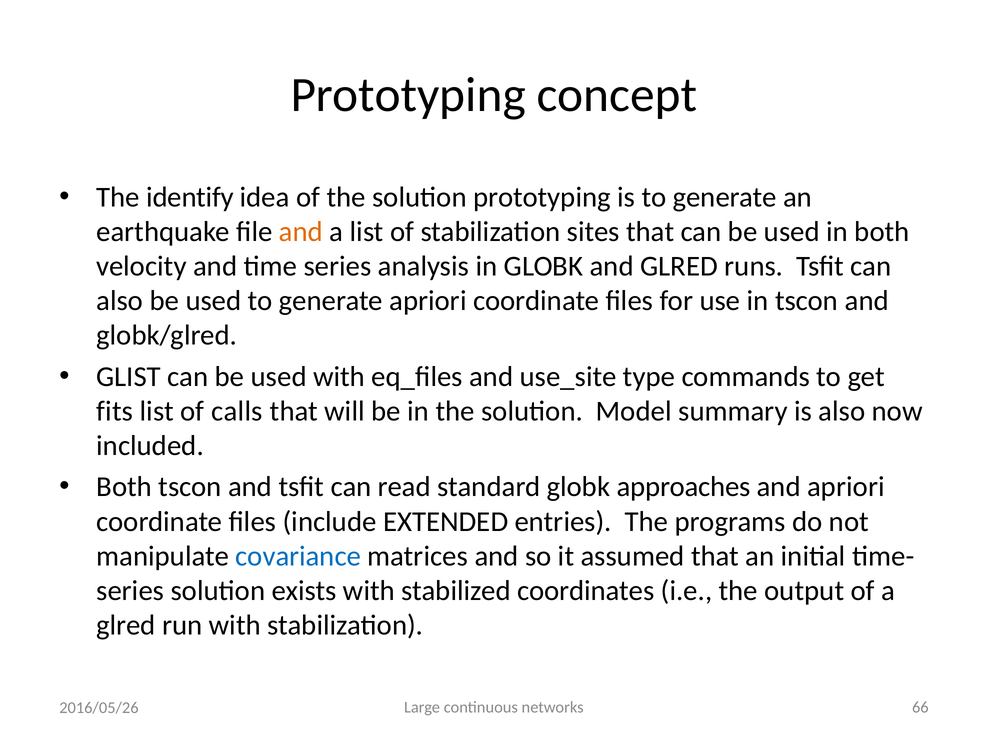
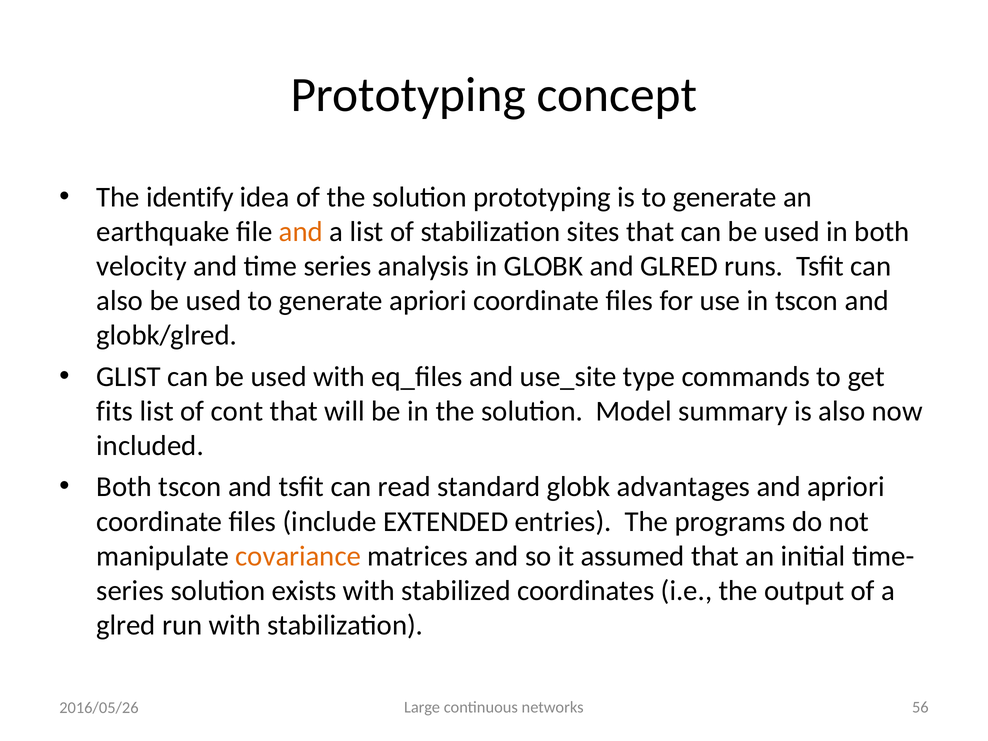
calls: calls -> cont (237, 411)
approaches: approaches -> advantages (684, 487)
covariance colour: blue -> orange (298, 556)
66: 66 -> 56 (920, 707)
